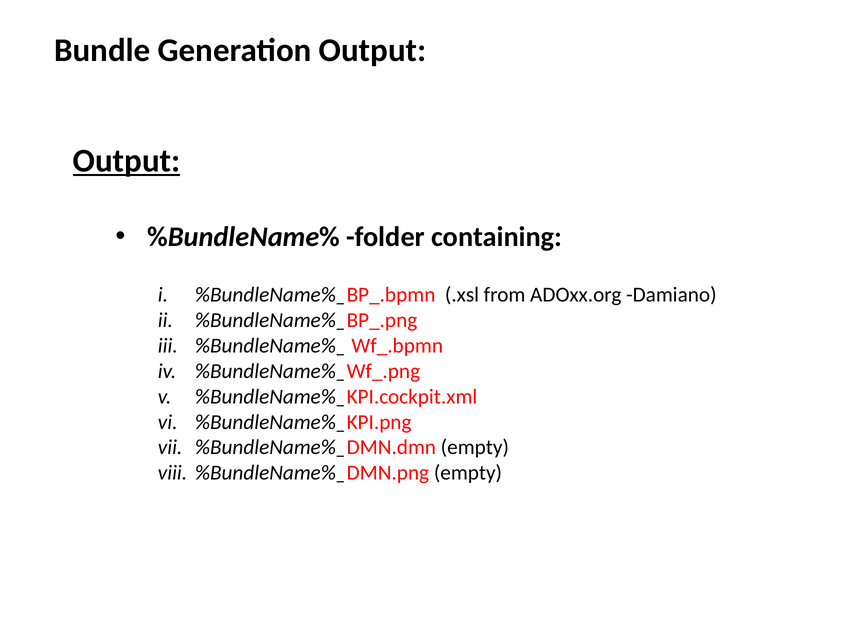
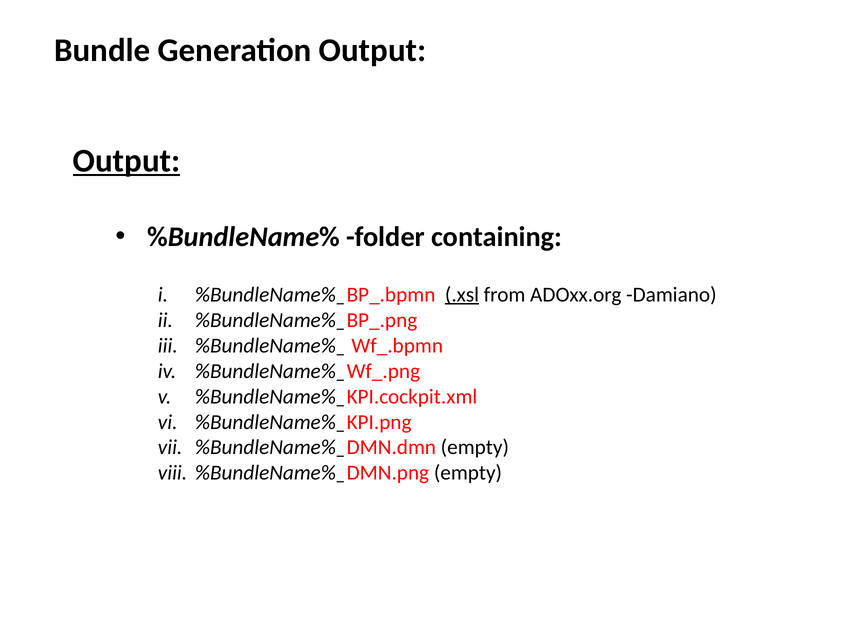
.xsl underline: none -> present (462, 294)
